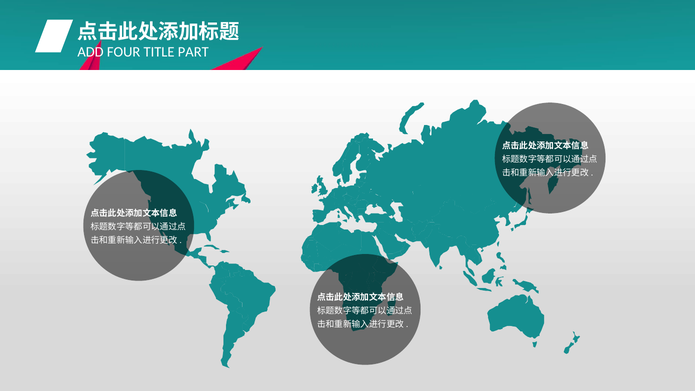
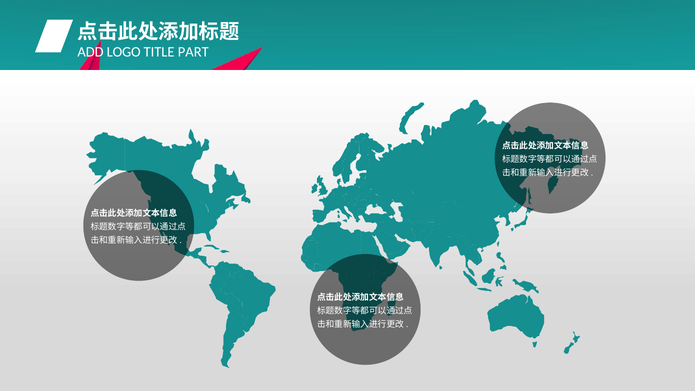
FOUR: FOUR -> LOGO (124, 52)
